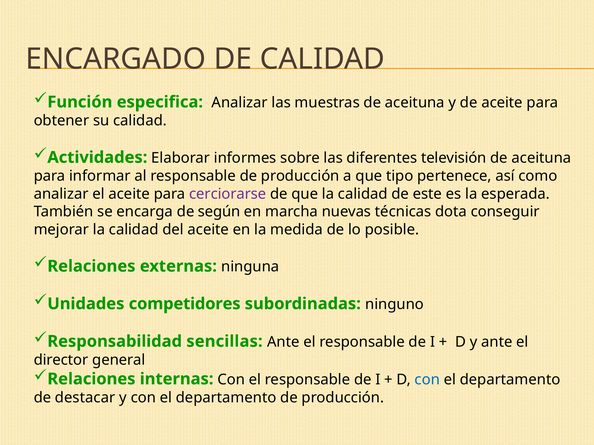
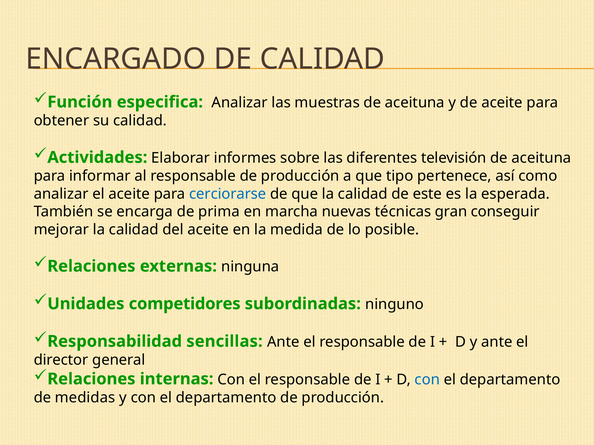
cerciorarse colour: purple -> blue (228, 194)
según: según -> prima (219, 212)
dota: dota -> gran (451, 212)
destacar: destacar -> medidas (85, 398)
